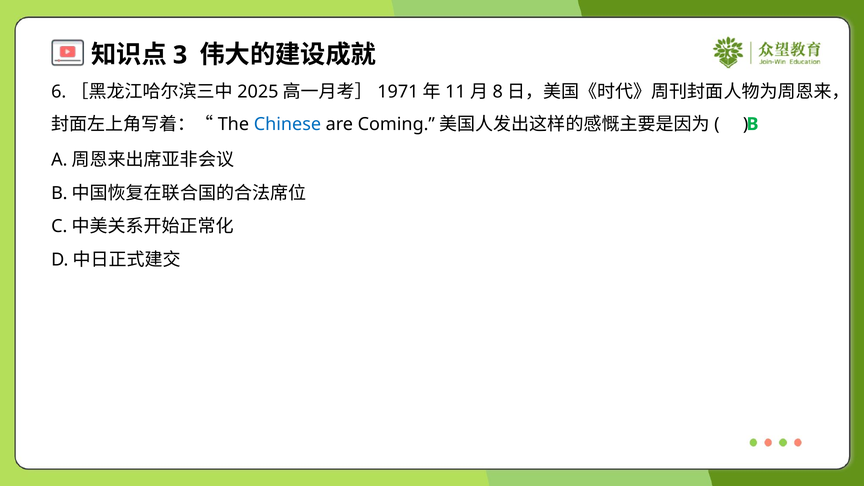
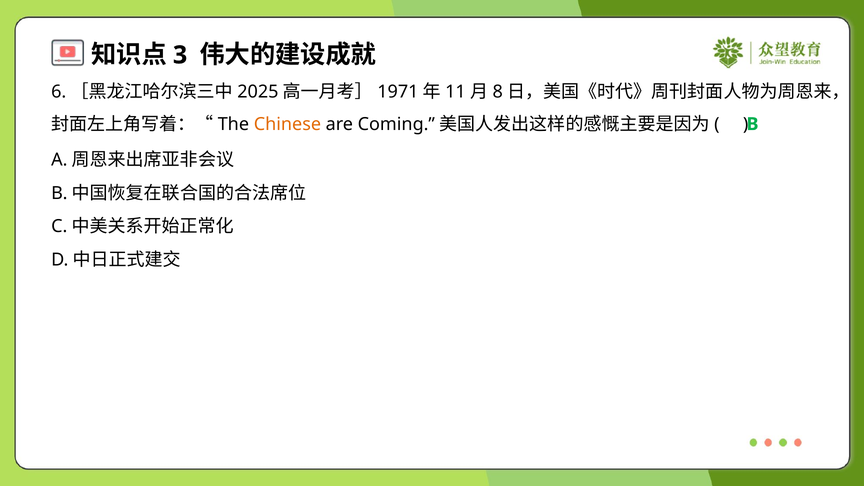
Chinese colour: blue -> orange (287, 124)
